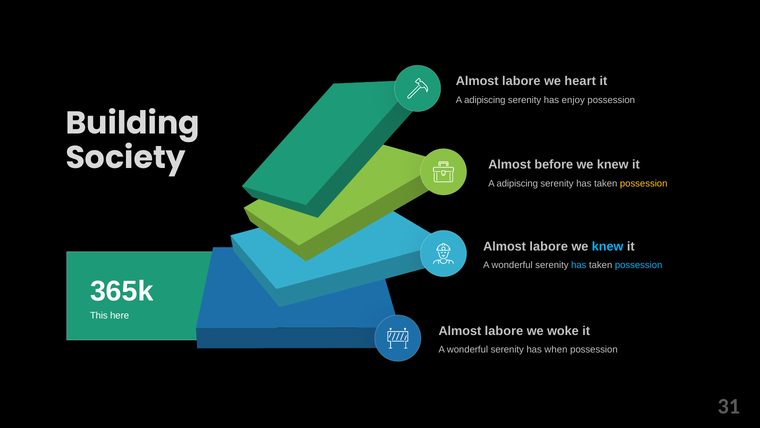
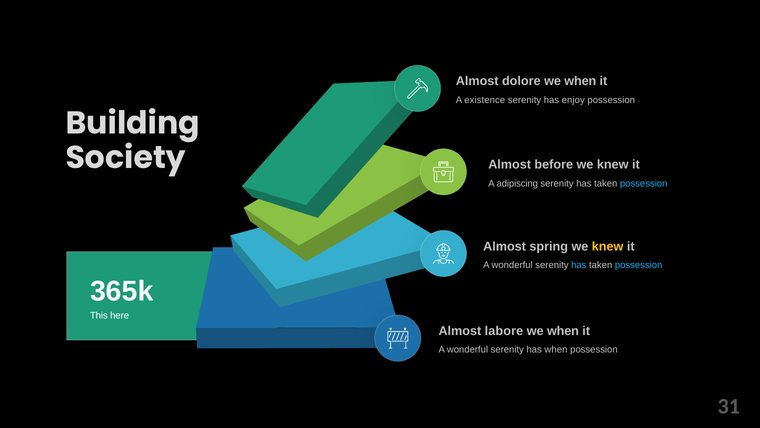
labore: labore -> dolore (521, 81)
heart: heart -> when (580, 81)
adipiscing: adipiscing -> existence (485, 100)
possession colour: yellow -> light blue (644, 183)
labore: labore -> spring (549, 246)
knew colour: light blue -> yellow (608, 246)
woke: woke -> when (563, 331)
